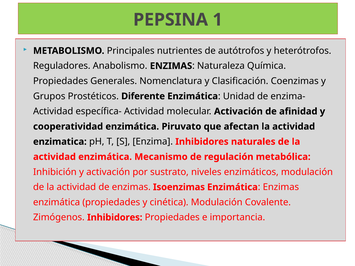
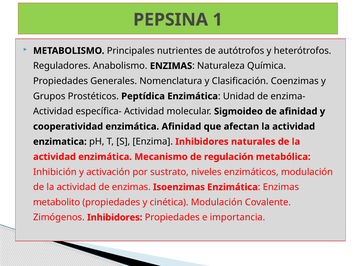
Diferente: Diferente -> Peptídica (143, 96)
molecular Activación: Activación -> Sigmoideo (238, 111)
enzimática Piruvato: Piruvato -> Afinidad (181, 127)
enzimática: enzimática -> metabolito (57, 202)
